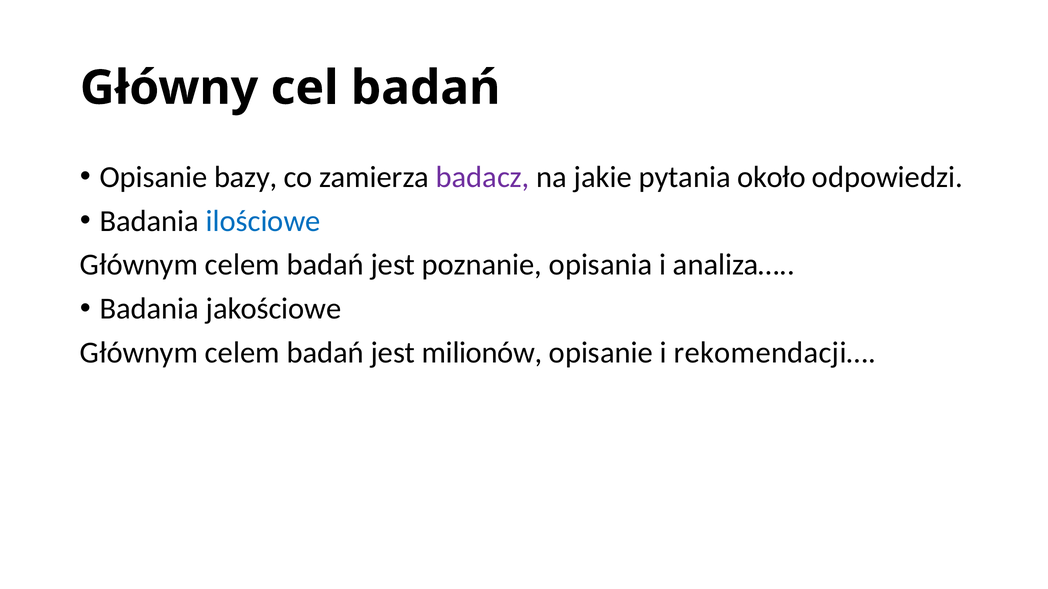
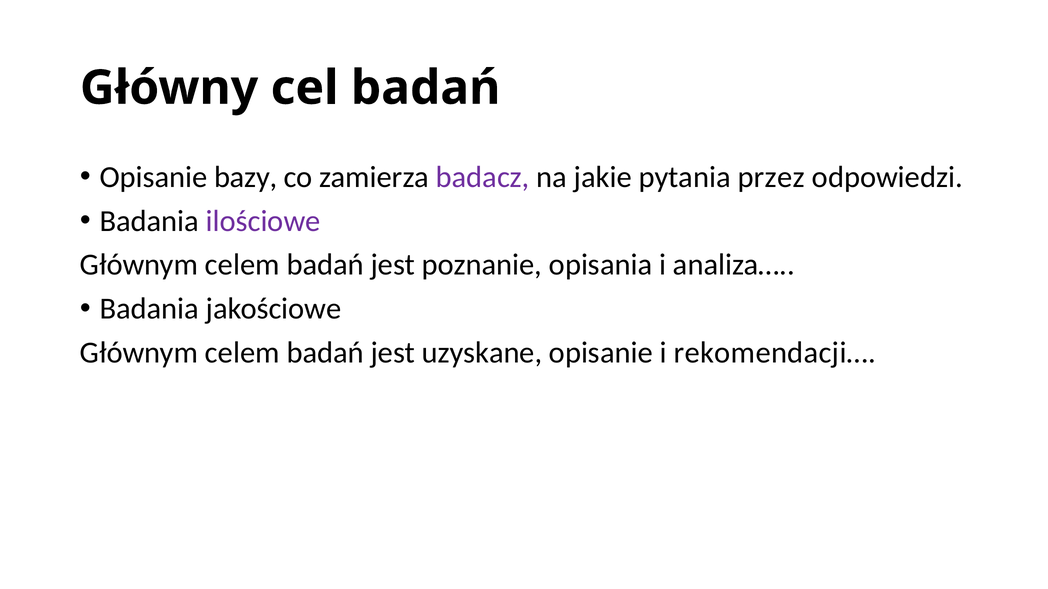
około: około -> przez (771, 177)
ilościowe colour: blue -> purple (263, 221)
milionów: milionów -> uzyskane (482, 353)
